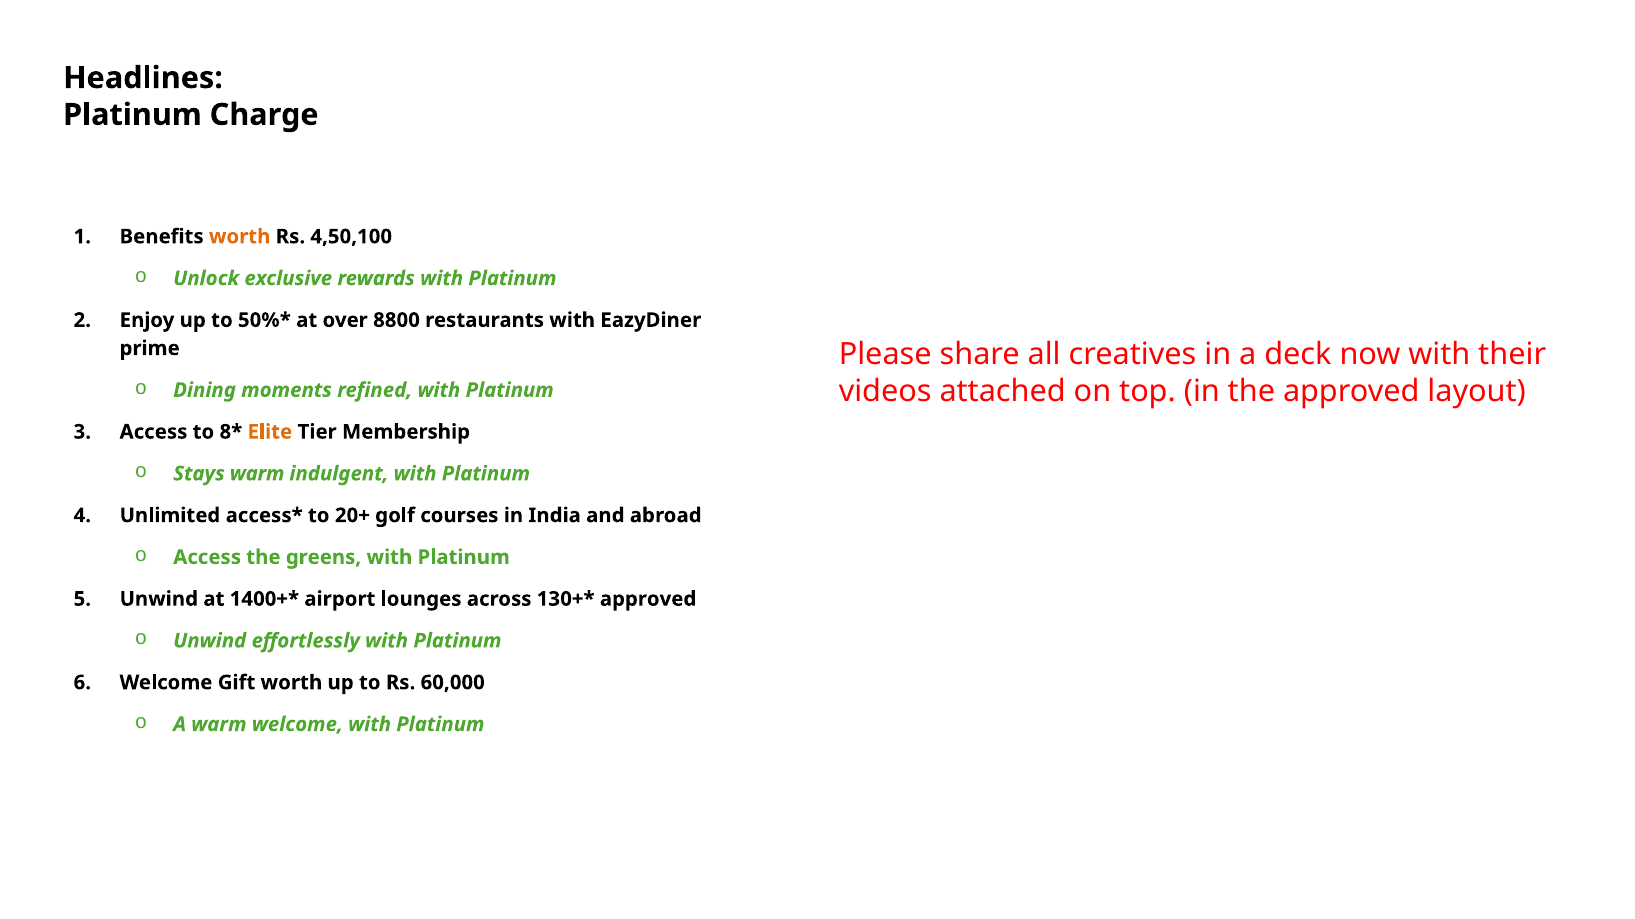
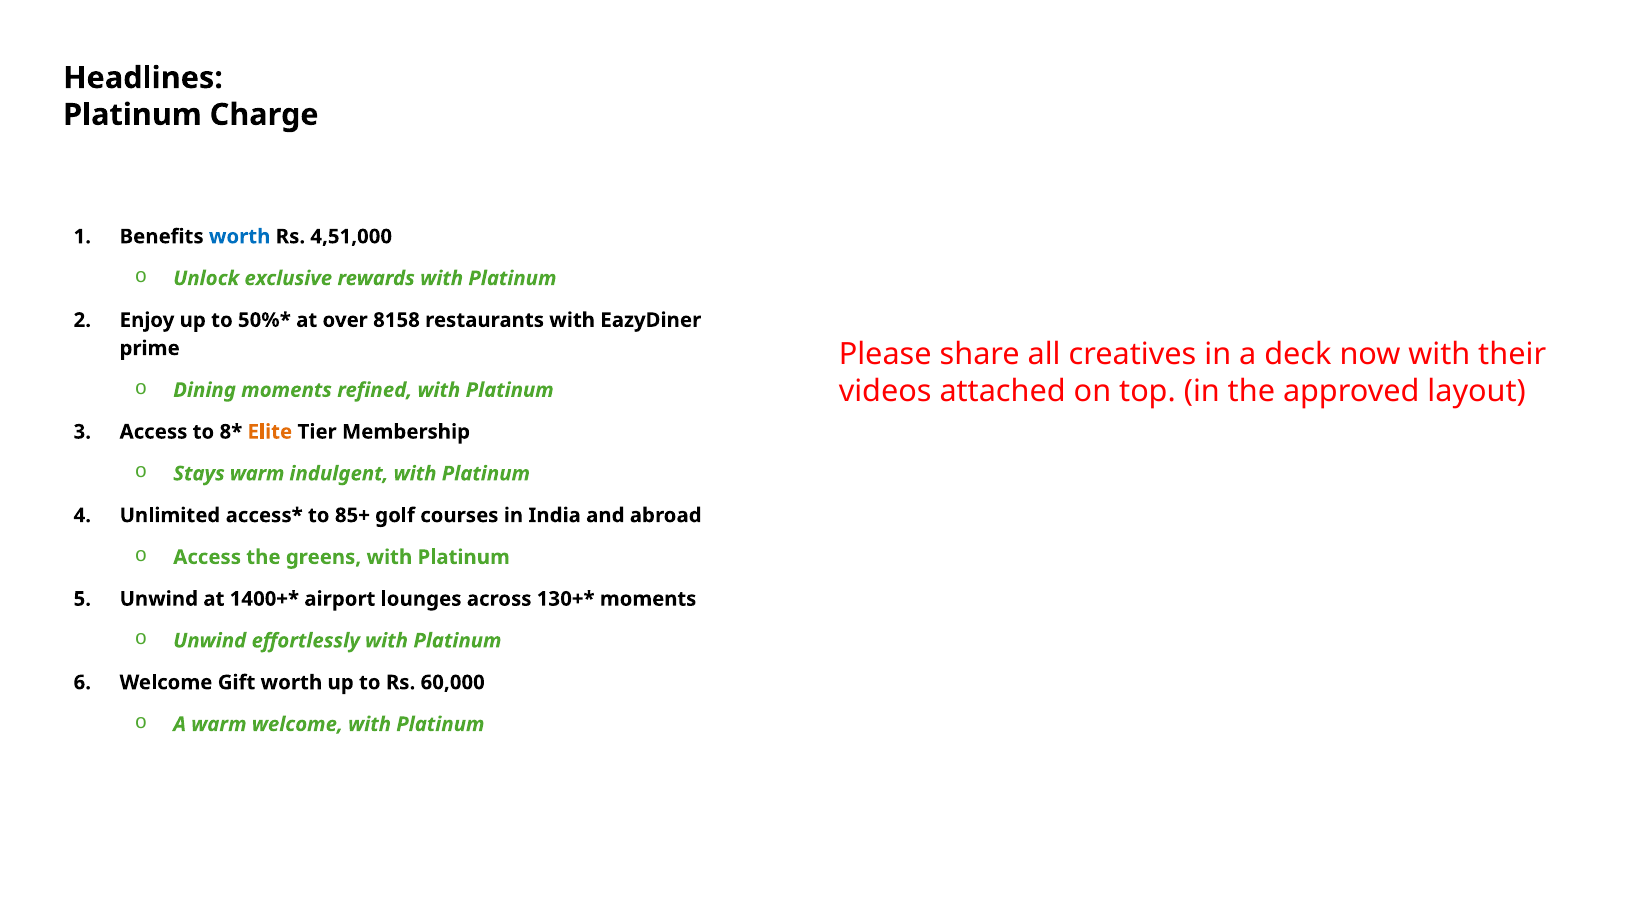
worth colour: orange -> blue (240, 237)
4,50,100: 4,50,100 -> 4,51,000 (351, 237)
8800: 8800 -> 8158 (396, 320)
20+: 20+ -> 85+ (352, 516)
approved: approved -> moments (648, 599)
